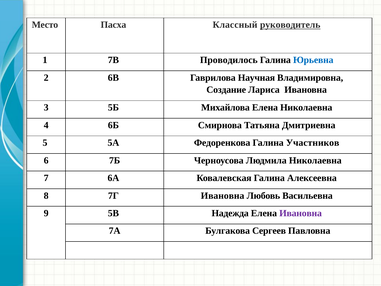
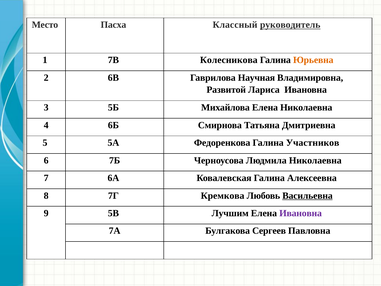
Проводилось: Проводилось -> Колесникова (229, 60)
Юрьевна colour: blue -> orange (313, 60)
Создание: Создание -> Развитой (226, 90)
7Г Ивановна: Ивановна -> Кремкова (223, 195)
Васильевна underline: none -> present (308, 195)
Надежда: Надежда -> Лучшим (230, 213)
